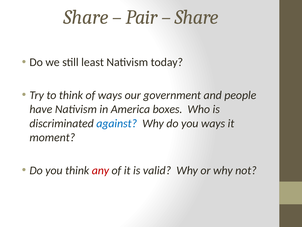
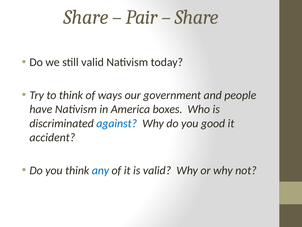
still least: least -> valid (93, 62)
you ways: ways -> good (213, 123)
moment: moment -> accident (52, 137)
any colour: red -> blue (100, 170)
